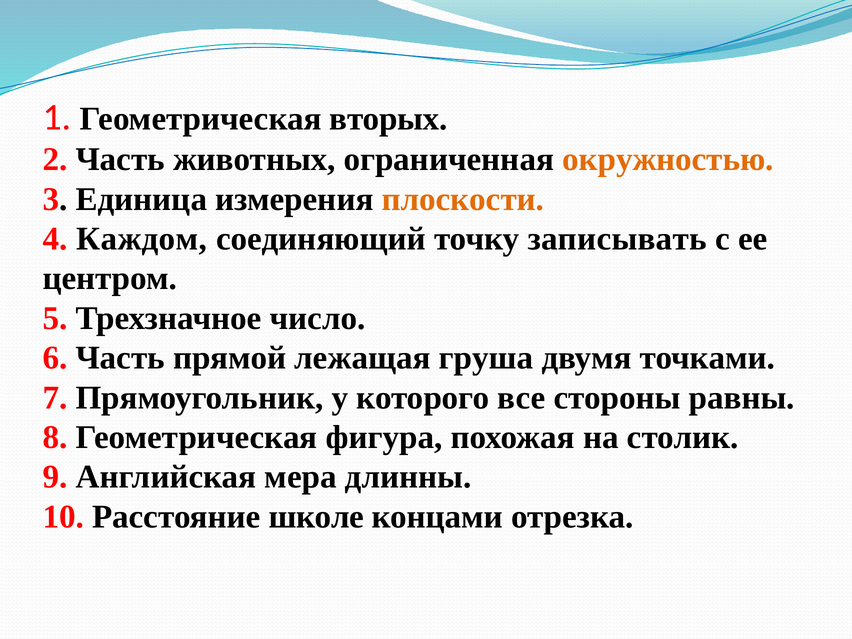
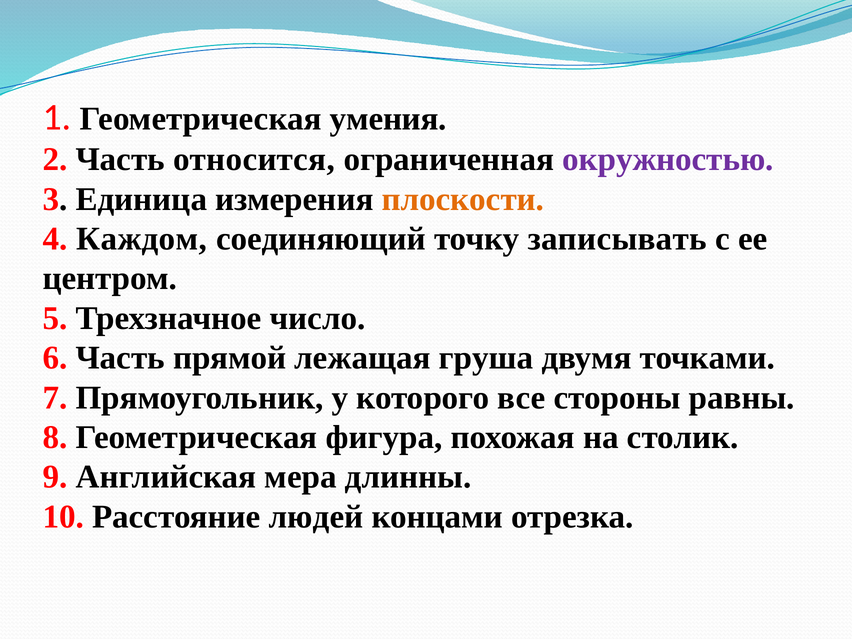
вторых: вторых -> умения (388, 119)
животных: животных -> относится (254, 159)
окружностью colour: orange -> purple (668, 159)
школе: школе -> людей (316, 517)
